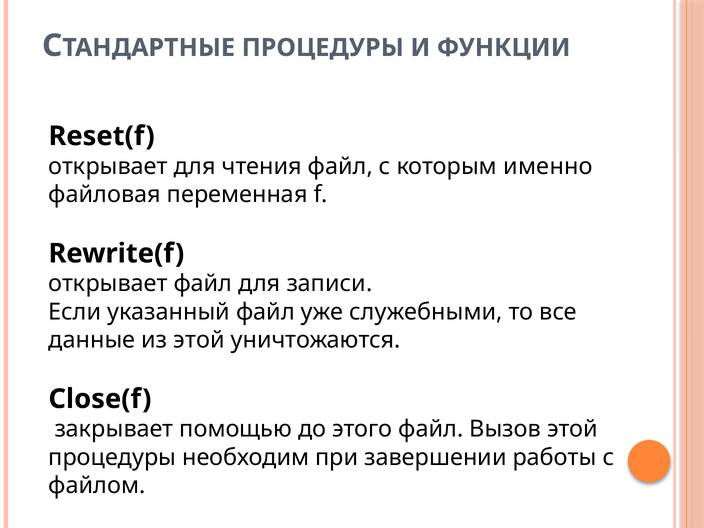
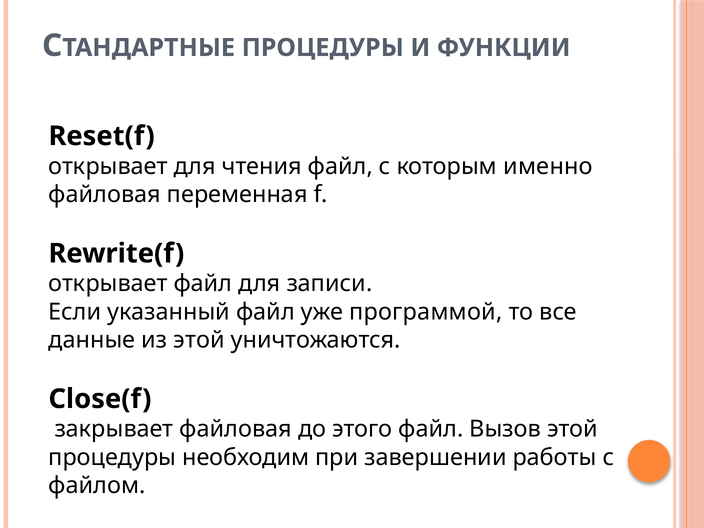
служебными: служебными -> программой (426, 312)
закрывает помощью: помощью -> файловая (236, 429)
